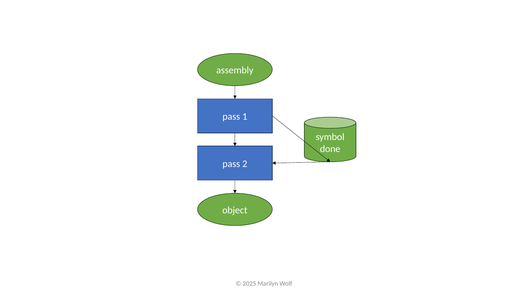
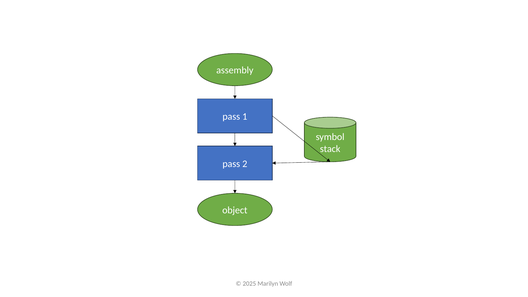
done: done -> stack (330, 149)
